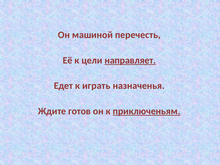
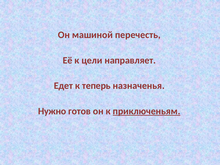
направляет underline: present -> none (130, 60)
играть: играть -> теперь (96, 86)
Ждите: Ждите -> Нужно (52, 111)
